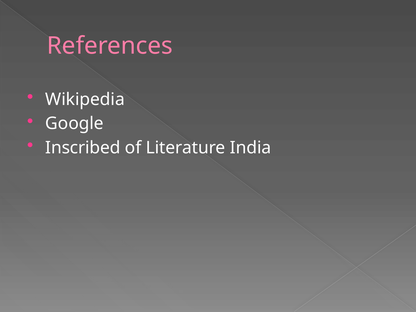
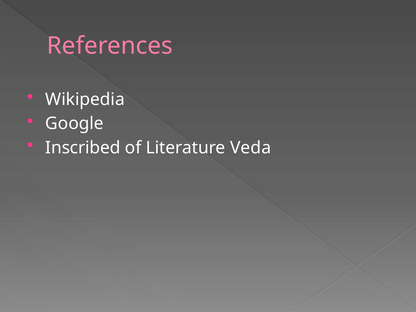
India: India -> Veda (251, 148)
